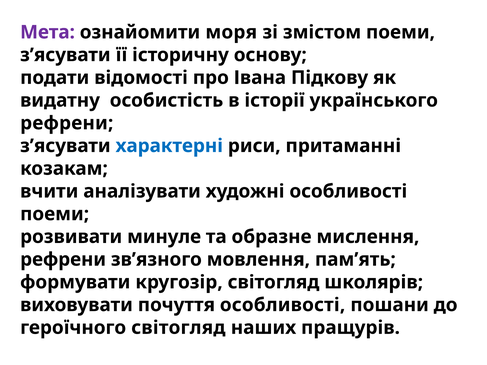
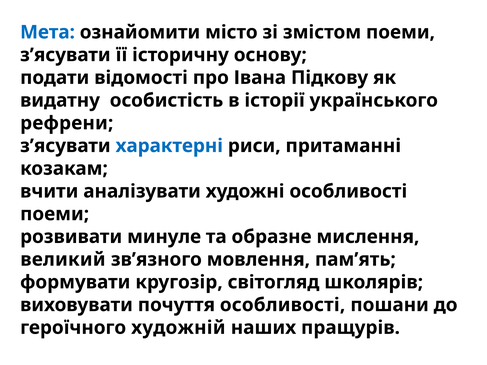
Мета colour: purple -> blue (47, 32)
моря: моря -> місто (231, 32)
рефрени: рефрени -> великий (63, 260)
героїчного світогляд: світогляд -> художній (178, 328)
